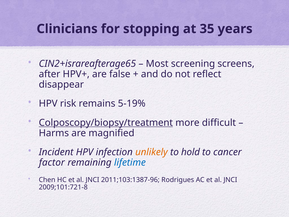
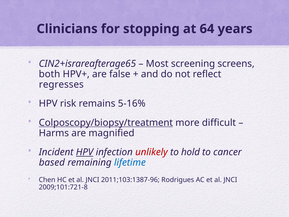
35: 35 -> 64 (207, 29)
after: after -> both (49, 74)
disappear: disappear -> regresses (61, 84)
5-19%: 5-19% -> 5-16% (132, 103)
HPV underline: none -> present (85, 152)
unlikely colour: orange -> red (151, 152)
factor: factor -> based (52, 162)
